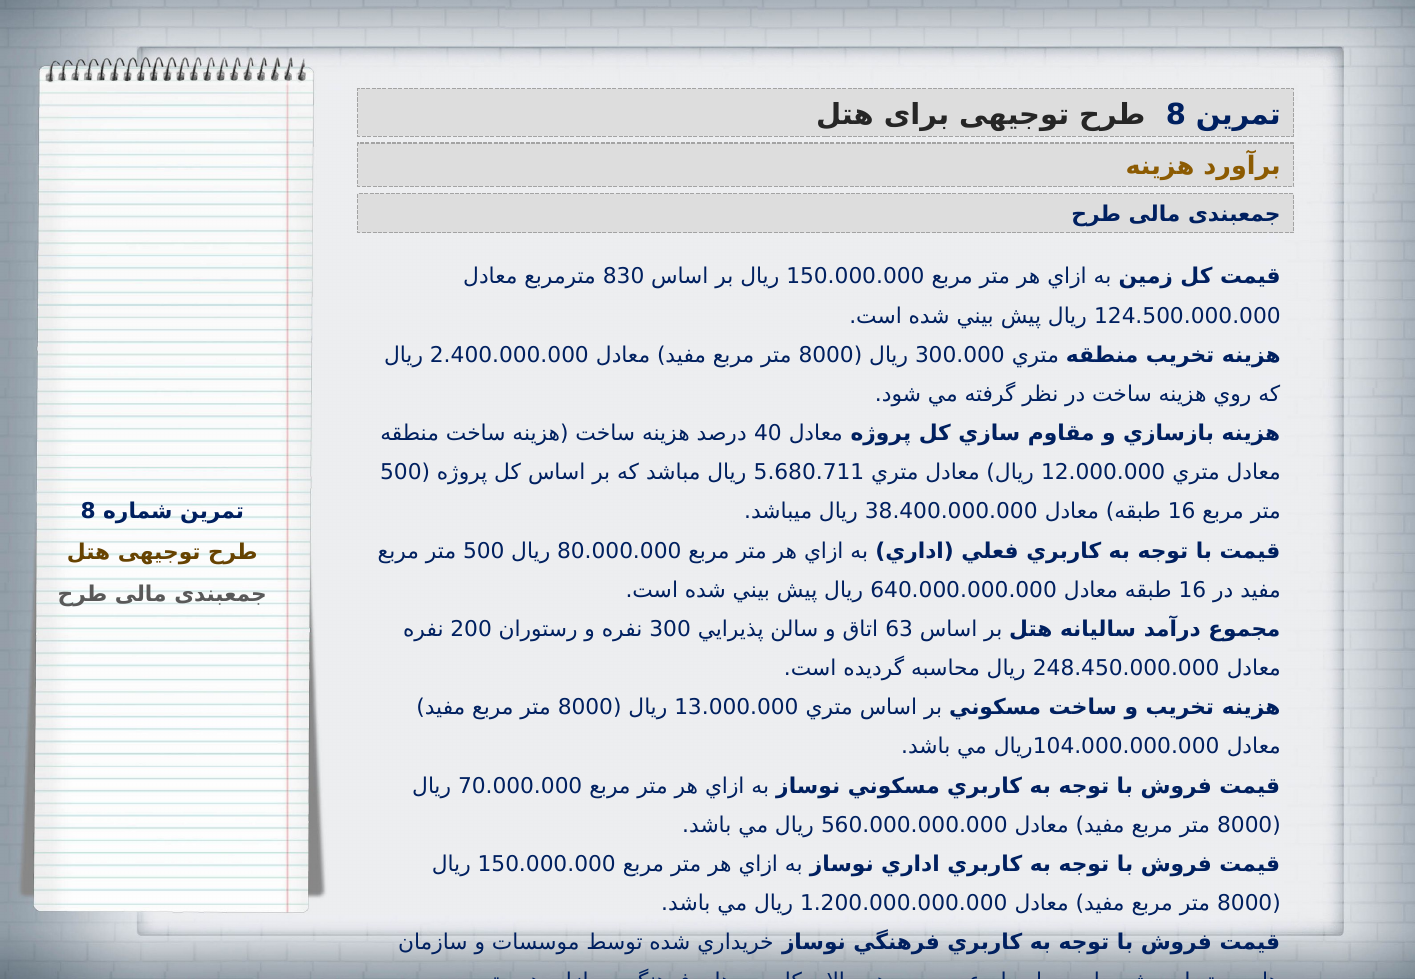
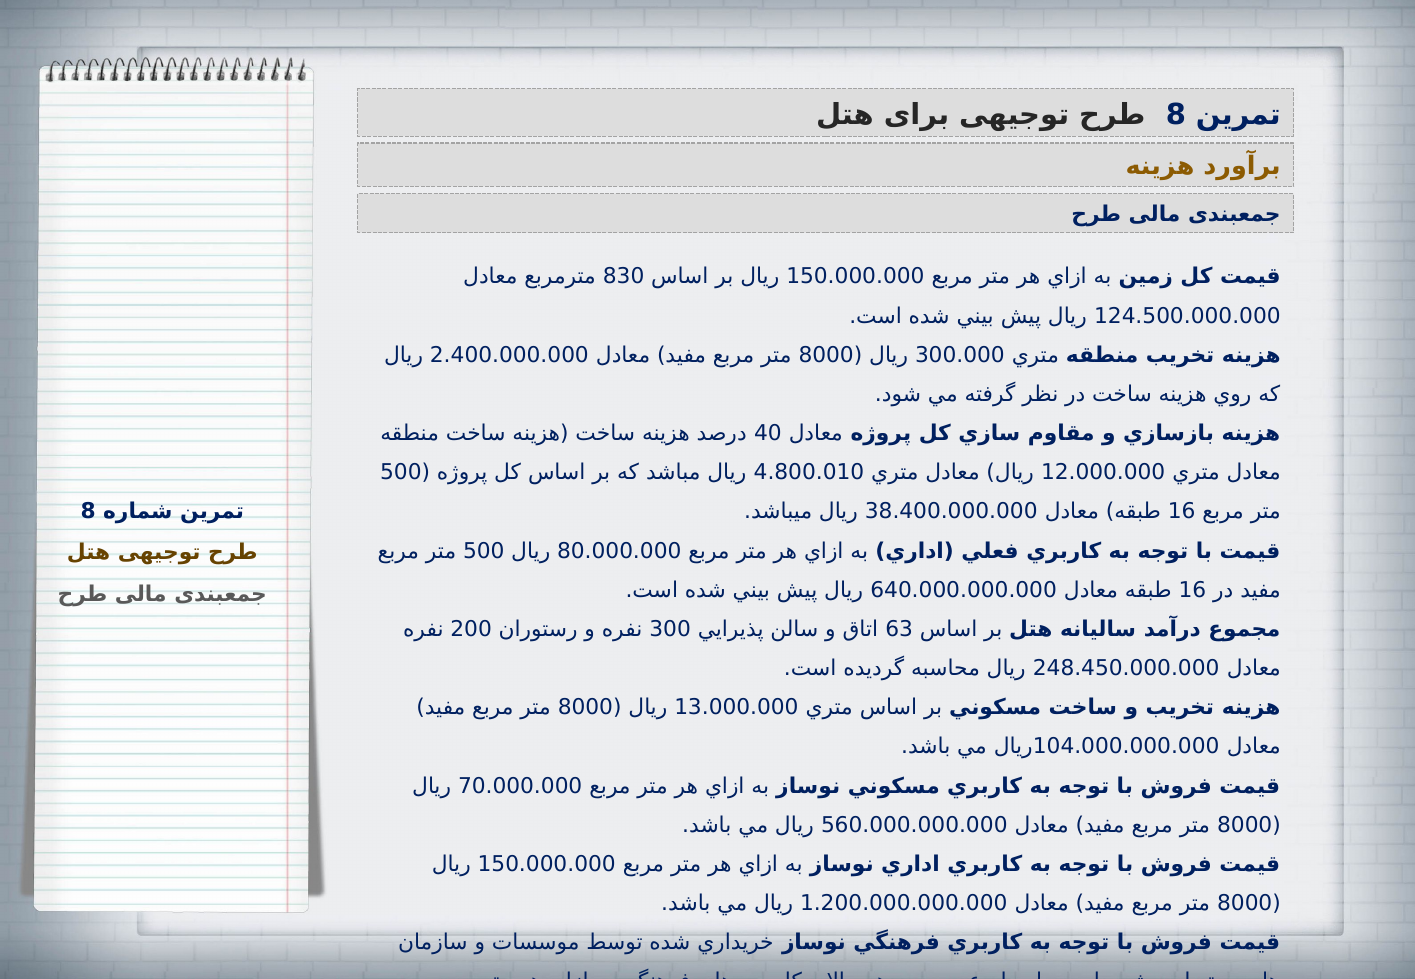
5.680.711: 5.680.711 -> 4.800.010 (809, 473)
